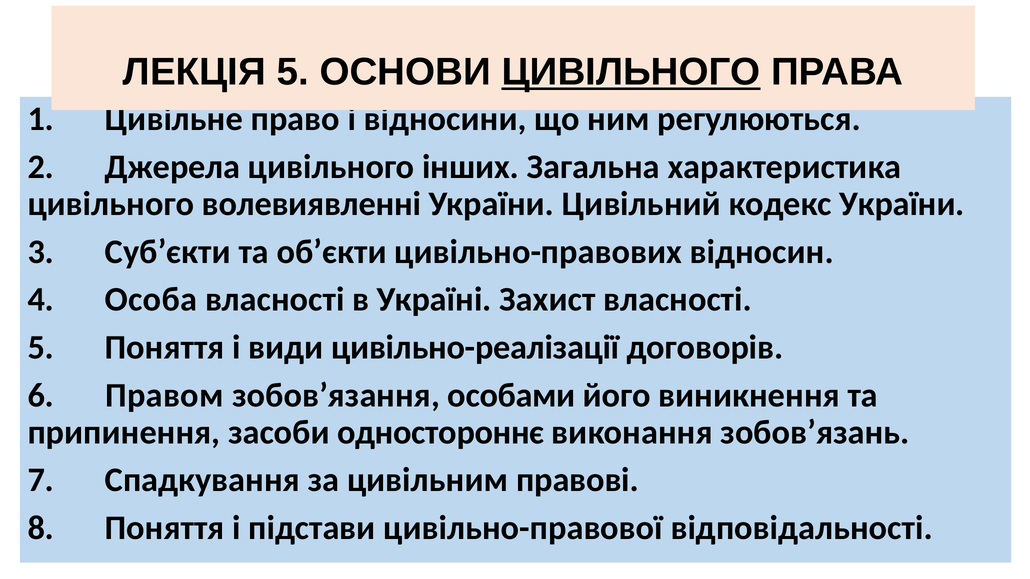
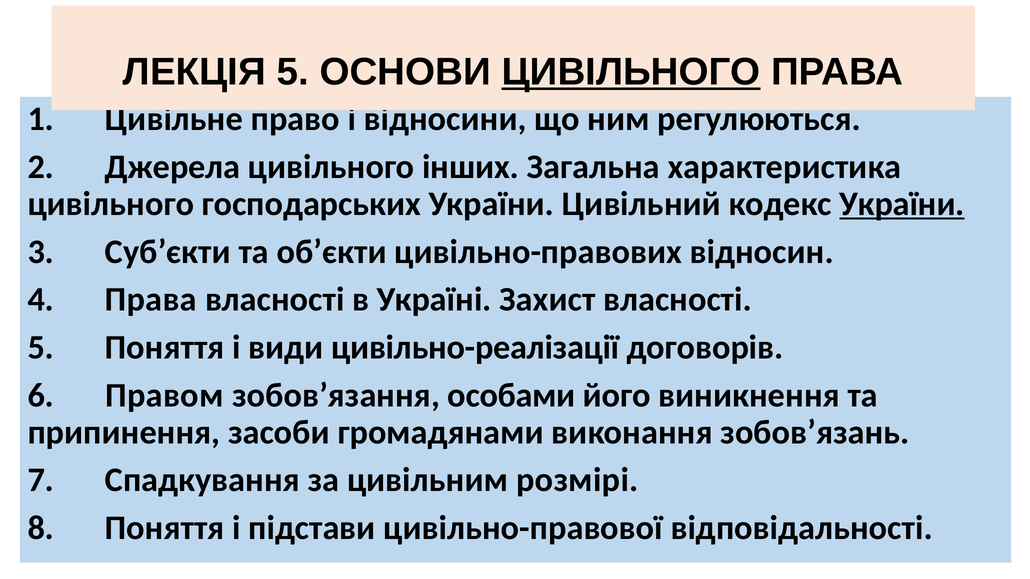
волевиявленні: волевиявленні -> господарських (311, 204)
України underline: none -> present (902, 204)
4 Особа: Особа -> Права (151, 300)
одностороннє: одностороннє -> громадянами (441, 433)
правові: правові -> розмірі (577, 480)
